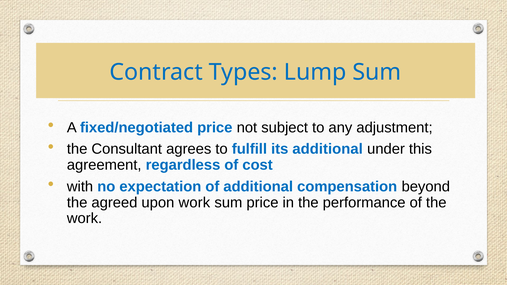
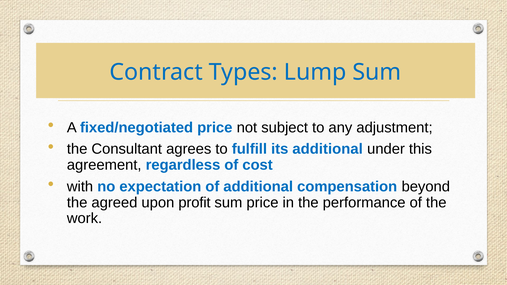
upon work: work -> profit (194, 203)
